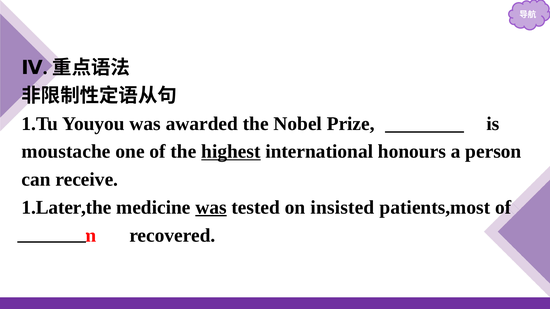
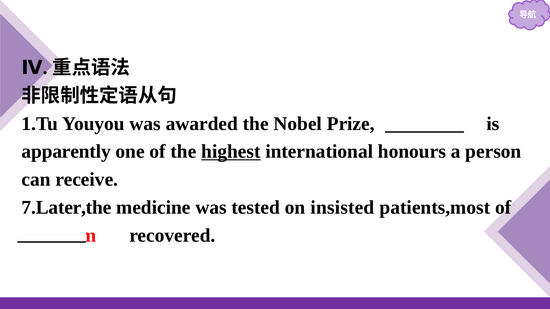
moustache: moustache -> apparently (66, 152)
1.Later,the: 1.Later,the -> 7.Later,the (67, 208)
was underline: present -> none (211, 208)
